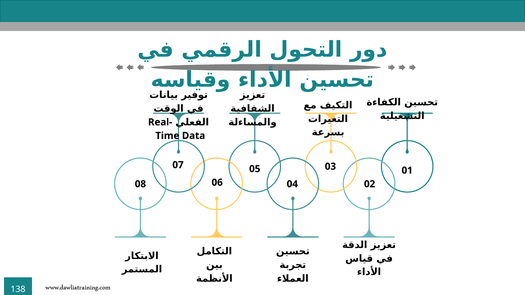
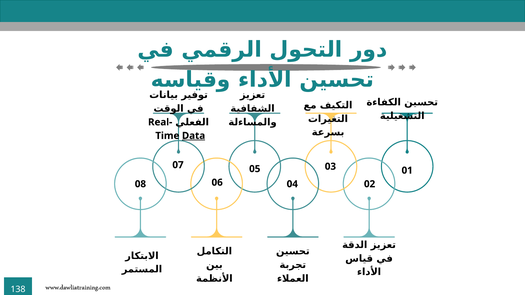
Data underline: none -> present (194, 136)
